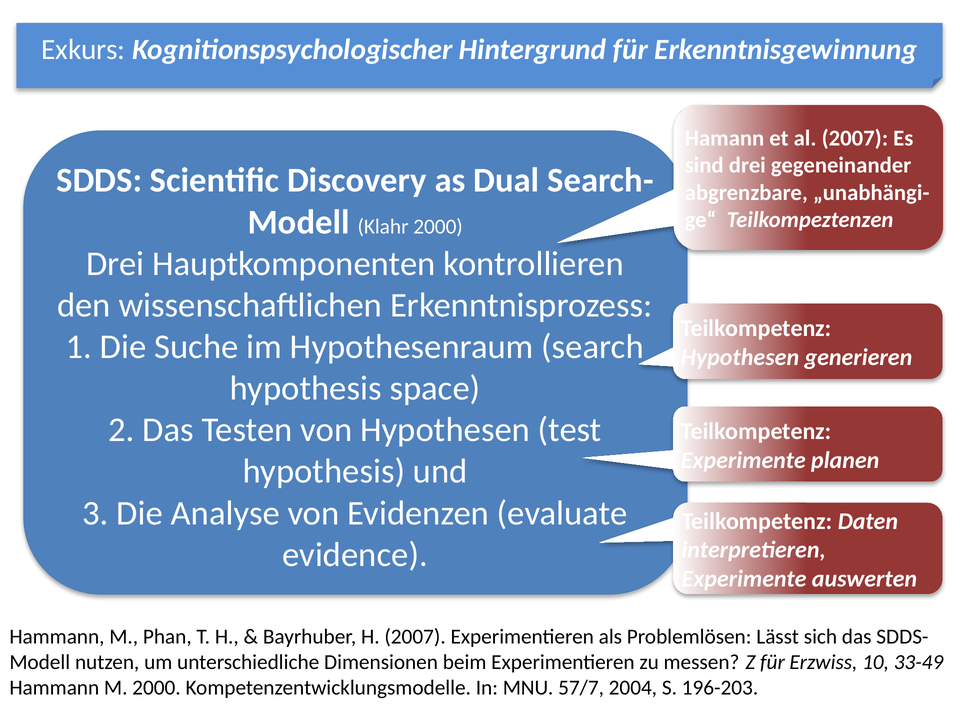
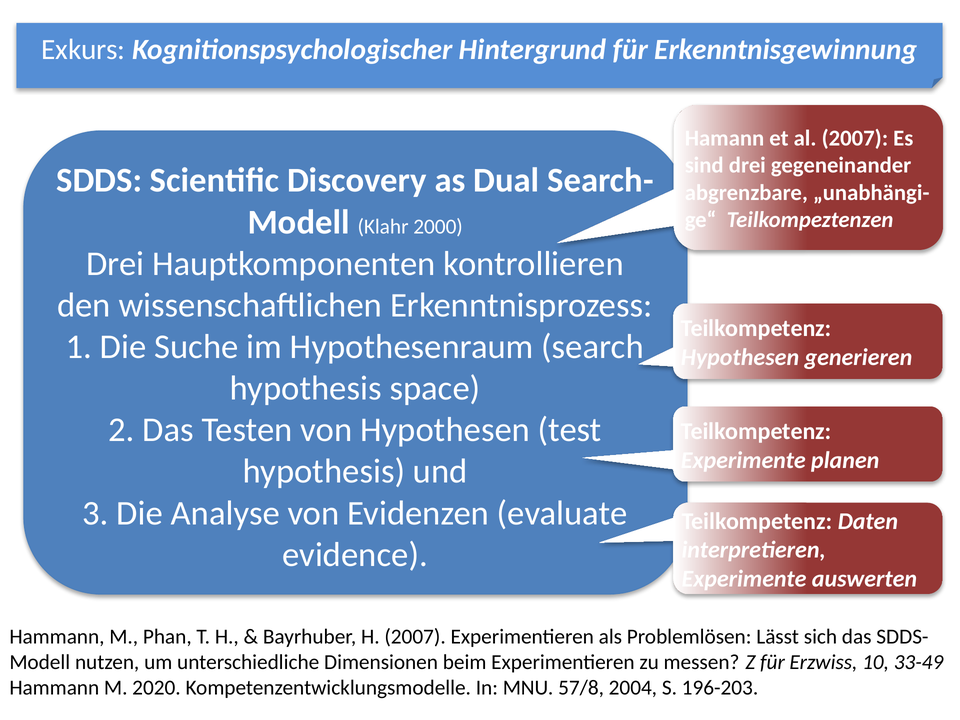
M 2000: 2000 -> 2020 (156, 688)
57/7: 57/7 -> 57/8 (581, 688)
